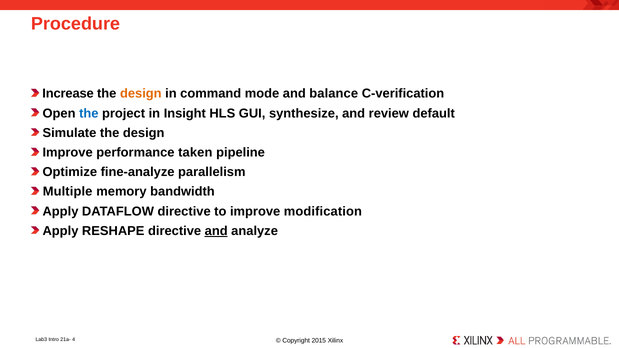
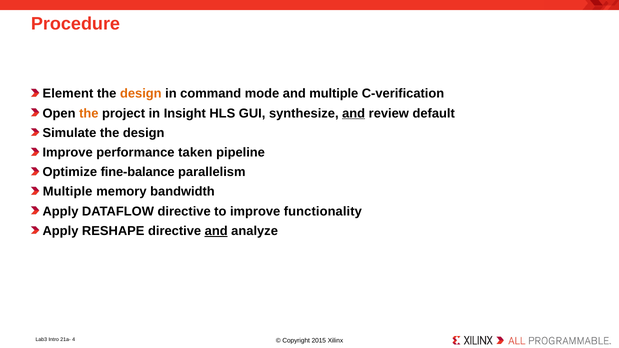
Increase: Increase -> Element (68, 94)
and balance: balance -> multiple (334, 94)
the colour: blue -> orange (89, 113)
and underline: none -> present (354, 113)
fine-analyze: fine-analyze -> fine-balance (138, 172)
modification: modification -> functionality (323, 211)
